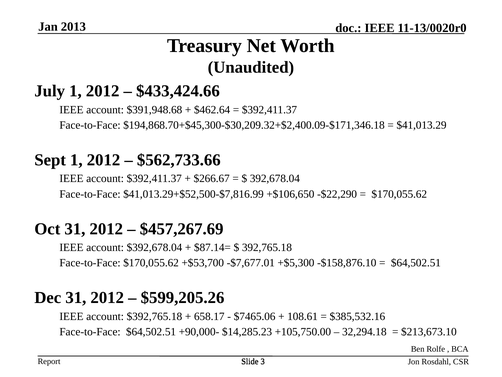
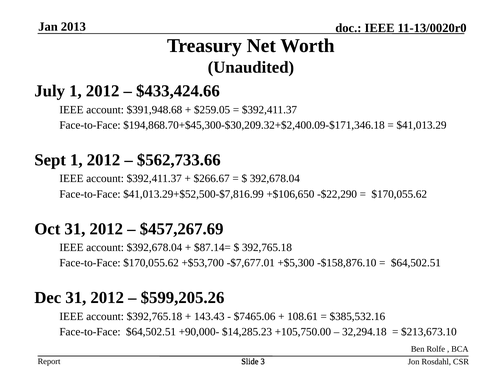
$462.64: $462.64 -> $259.05 (212, 110)
658.17: 658.17 -> 143.43 (209, 316)
